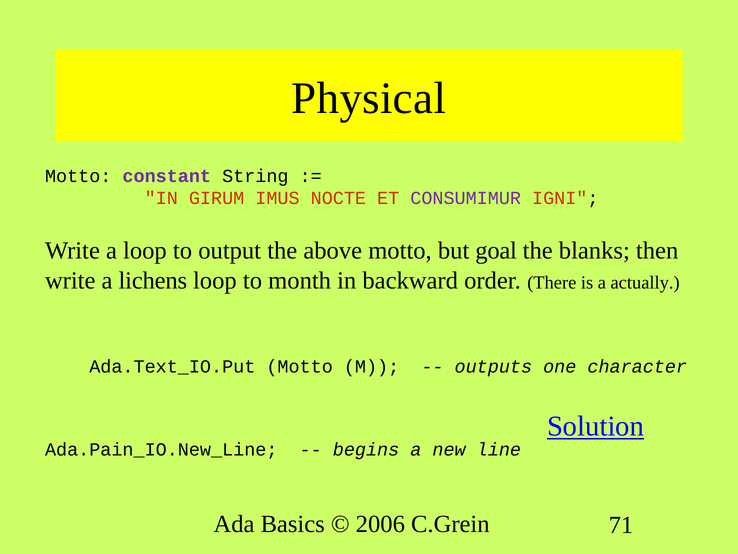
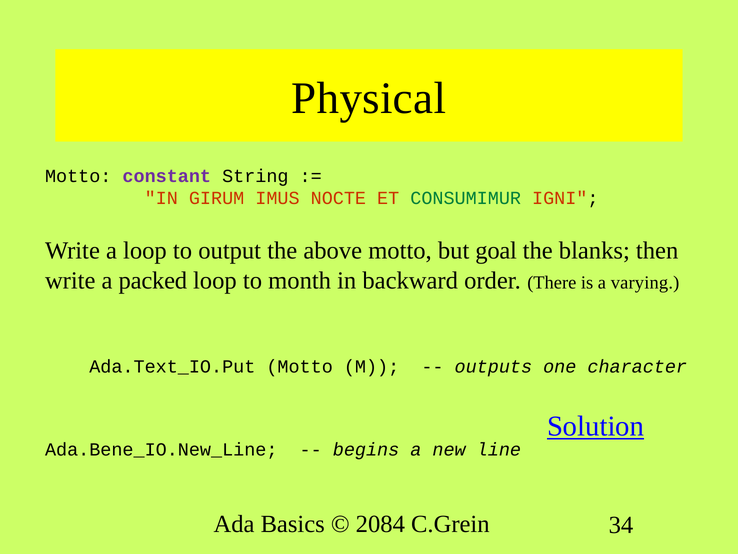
CONSUMIMUR colour: purple -> green (466, 198)
lichens: lichens -> packed (153, 280)
actually: actually -> varying (645, 282)
Ada.Pain_IO.New_Line: Ada.Pain_IO.New_Line -> Ada.Bene_IO.New_Line (161, 449)
2006: 2006 -> 2084 (380, 524)
71: 71 -> 34 (621, 525)
